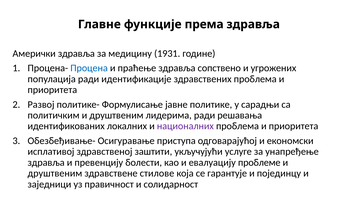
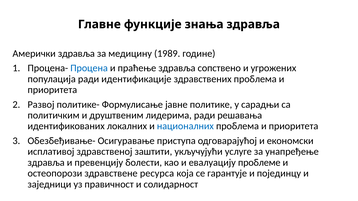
према: према -> знања (204, 24)
1931: 1931 -> 1989 (167, 54)
националних colour: purple -> blue (185, 126)
друштвеним: друштвеним -> остеопорози (55, 174)
стилове: стилове -> ресурса (157, 174)
